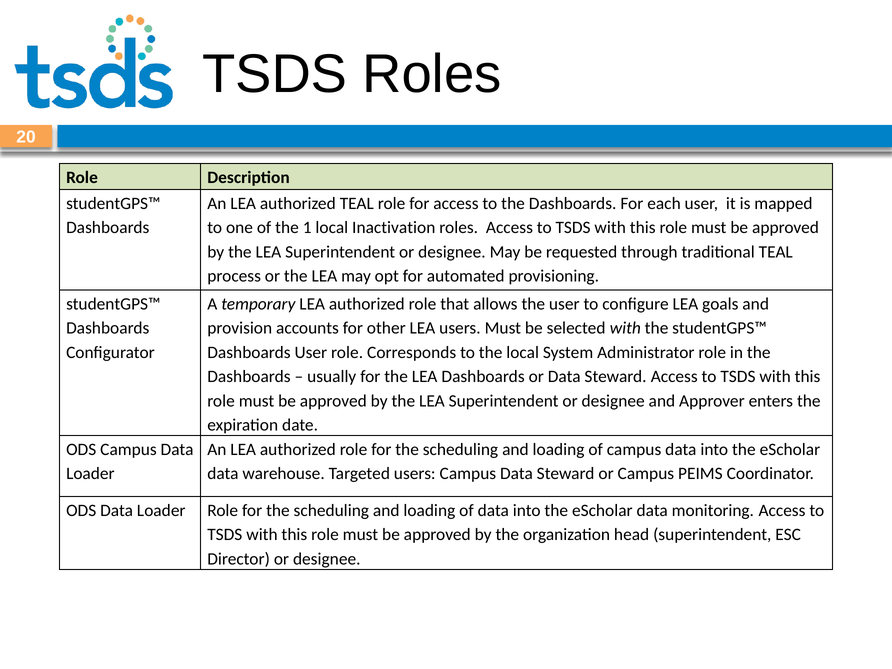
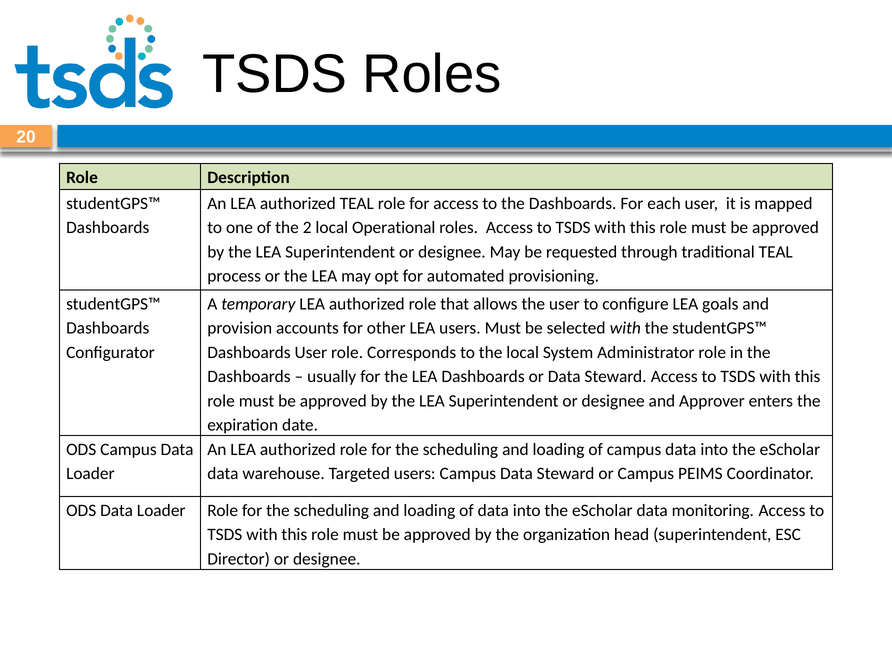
1: 1 -> 2 (307, 228)
Inactivation: Inactivation -> Operational (394, 228)
